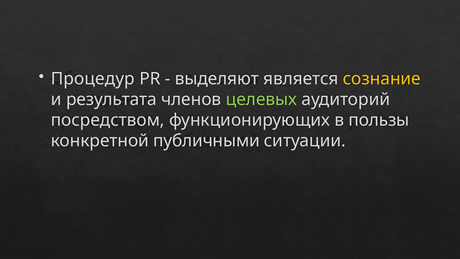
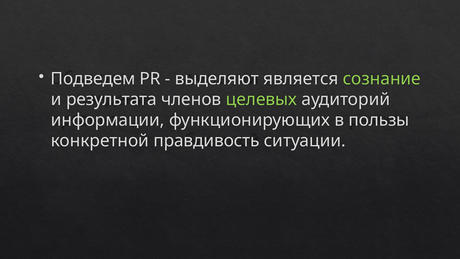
Процедур: Процедур -> Подведем (93, 79)
сознание colour: yellow -> light green (382, 79)
посредством: посредством -> информации (108, 120)
публичными: публичными -> правдивость (206, 141)
